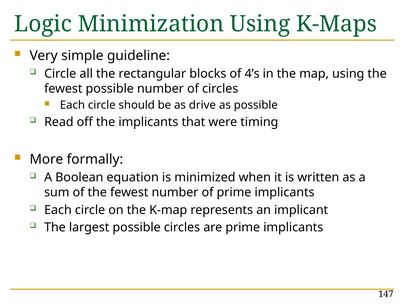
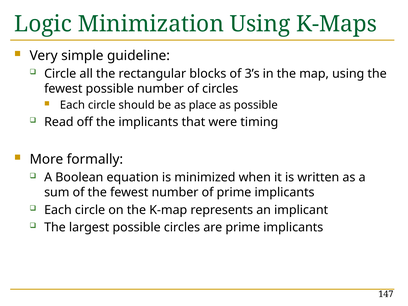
4’s: 4’s -> 3’s (252, 74)
drive: drive -> place (203, 105)
